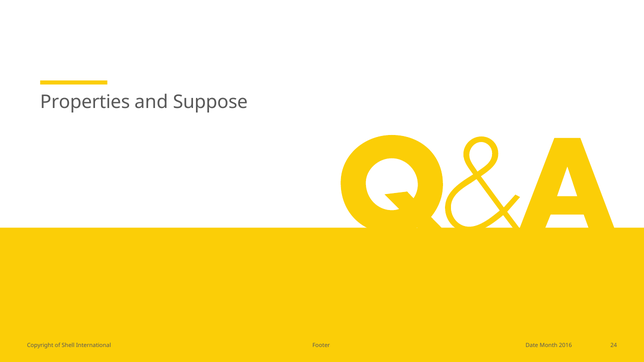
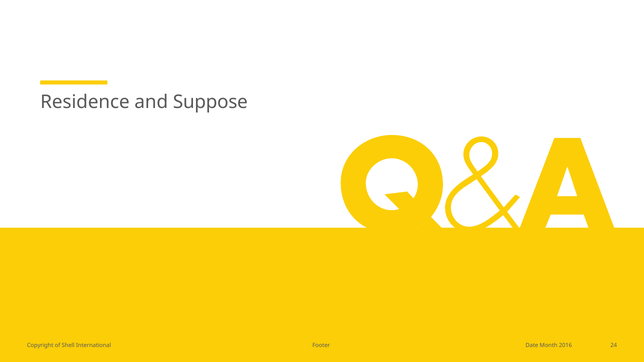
Properties: Properties -> Residence (85, 102)
